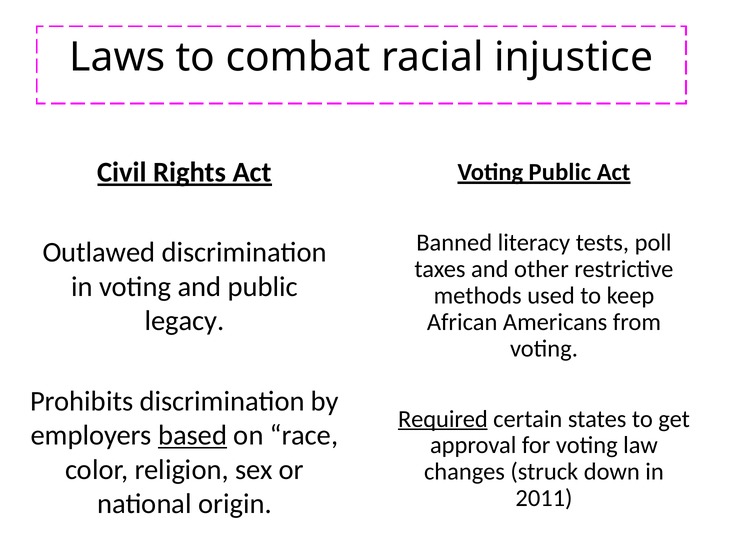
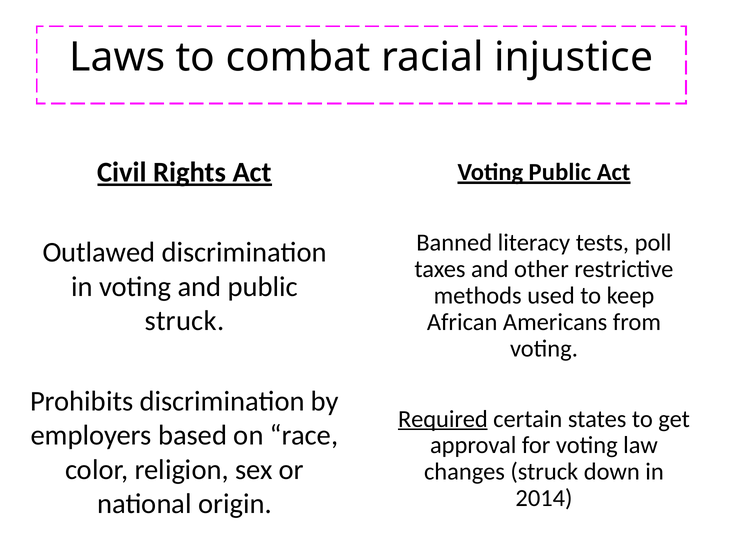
legacy: legacy -> struck (184, 321)
based underline: present -> none (193, 436)
2011: 2011 -> 2014 (544, 498)
